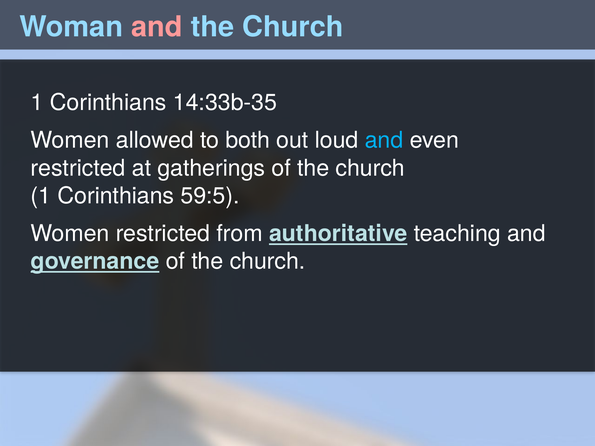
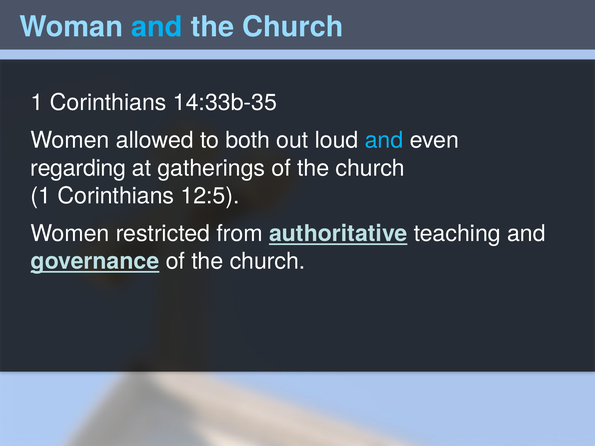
and colour: pink -> light blue (157, 27)
restricted: restricted -> regarding (78, 168)
59:5: 59:5 -> 12:5 (210, 196)
